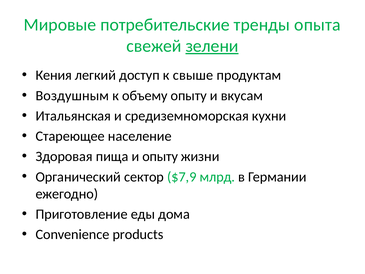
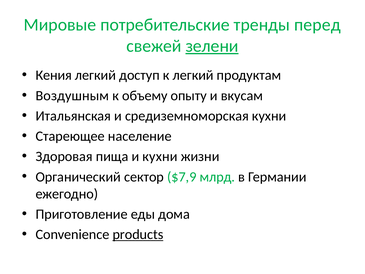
опыта: опыта -> перед (317, 25)
к свыше: свыше -> легкий (193, 75)
и опыту: опыту -> кухни (160, 156)
products underline: none -> present (138, 234)
